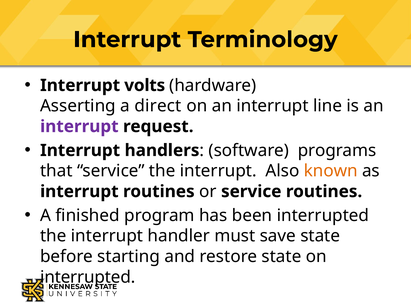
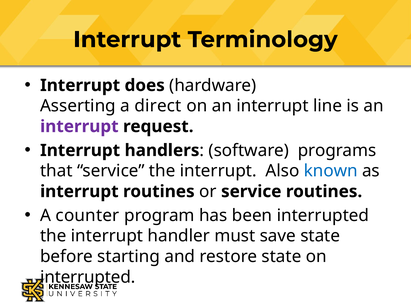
volts: volts -> does (145, 85)
known colour: orange -> blue (331, 171)
finished: finished -> counter (87, 216)
